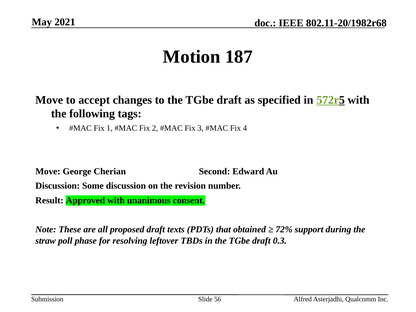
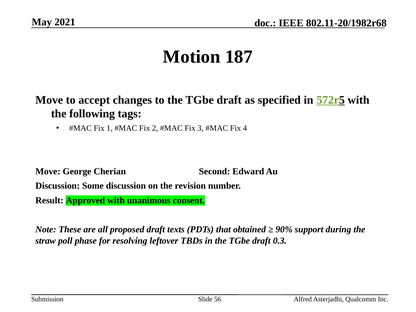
72%: 72% -> 90% (284, 230)
